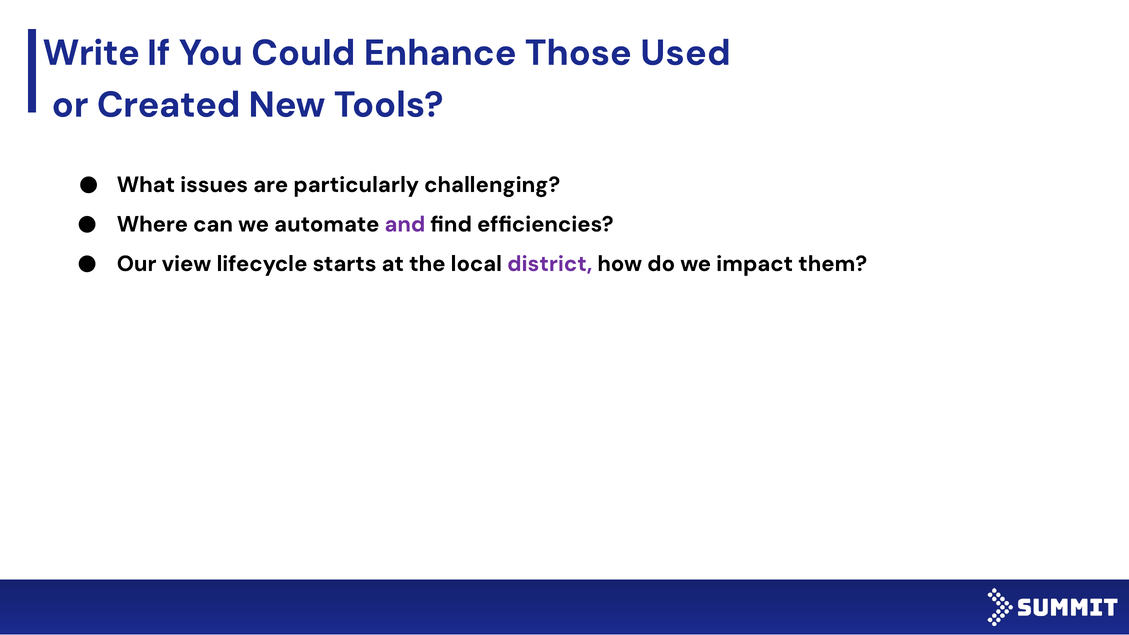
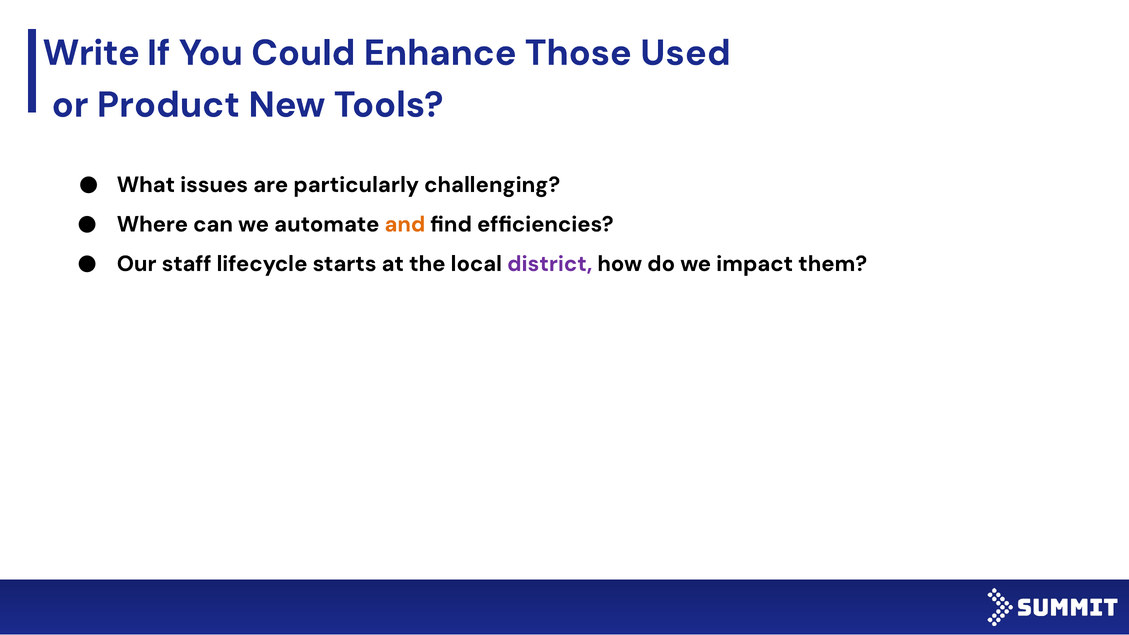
Created: Created -> Product (168, 105)
and colour: purple -> orange (405, 224)
view: view -> staff (187, 264)
